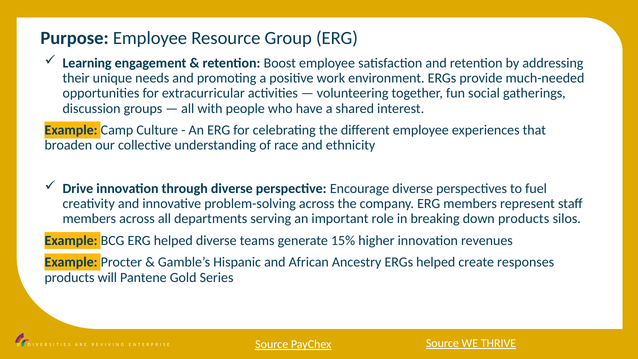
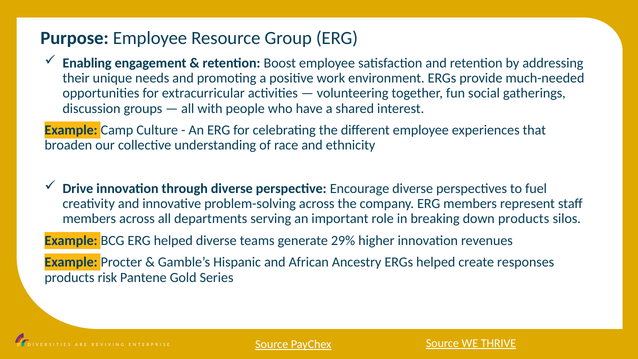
Learning: Learning -> Enabling (87, 63)
15%: 15% -> 29% (343, 241)
will: will -> risk (107, 277)
